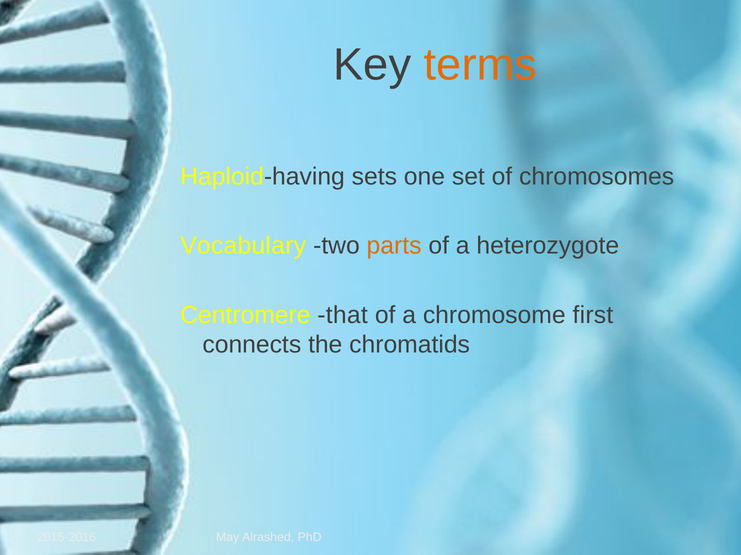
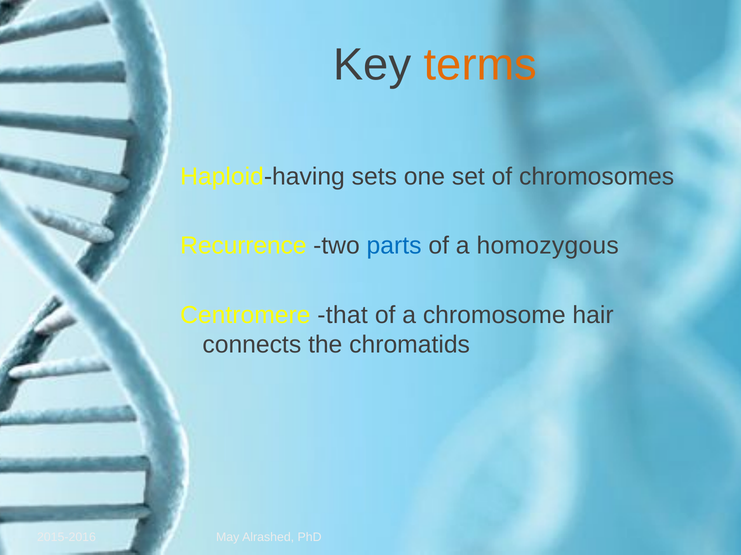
Vocabulary: Vocabulary -> Recurrence (243, 246)
parts colour: orange -> blue (394, 246)
heterozygote: heterozygote -> homozygous (548, 246)
first: first -> hair (593, 315)
